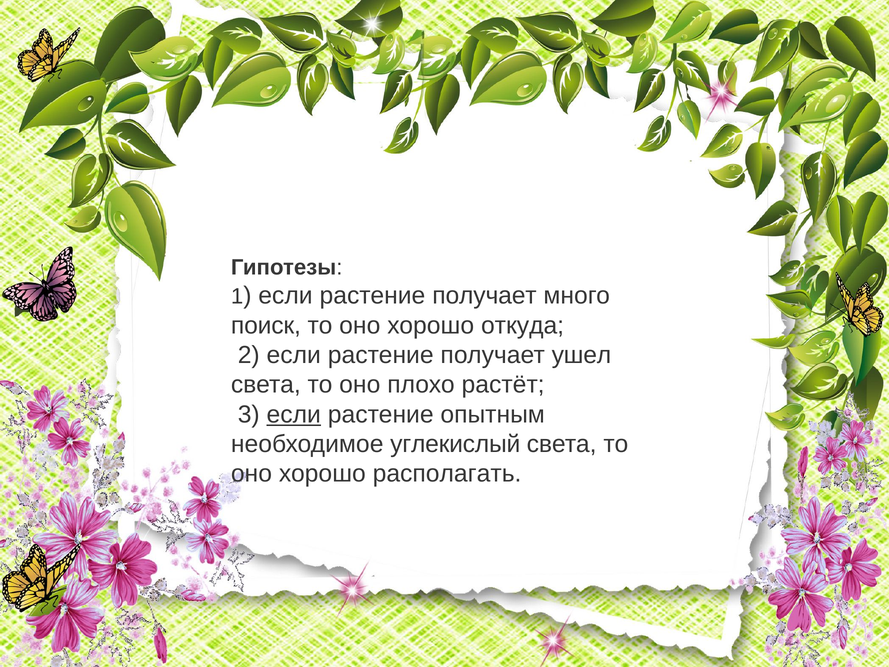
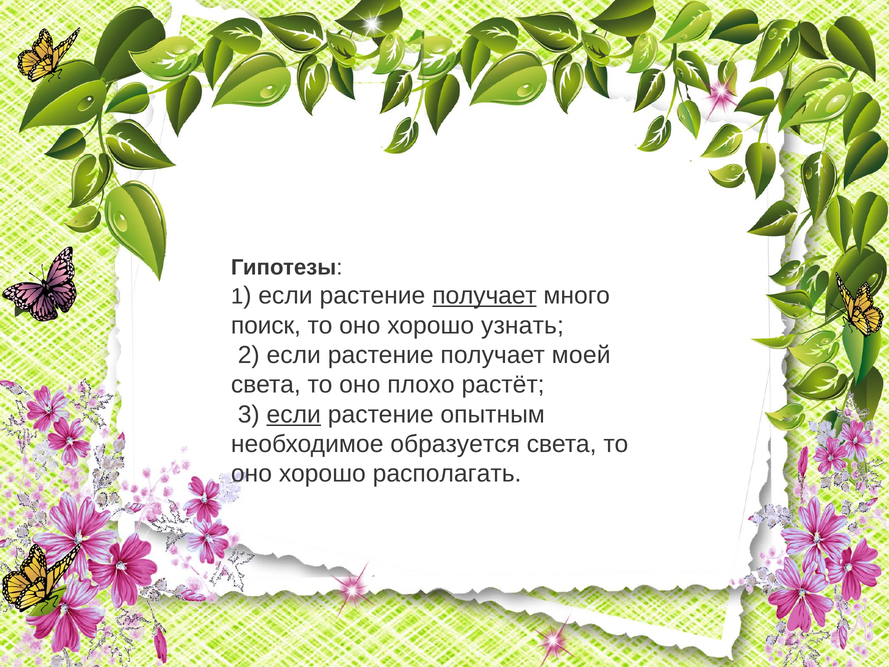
получает underline: none -> present (484, 296)
откуда: откуда -> узнать (522, 325)
ушел: ушел -> моей (581, 355)
углекислый: углекислый -> образуется (455, 444)
